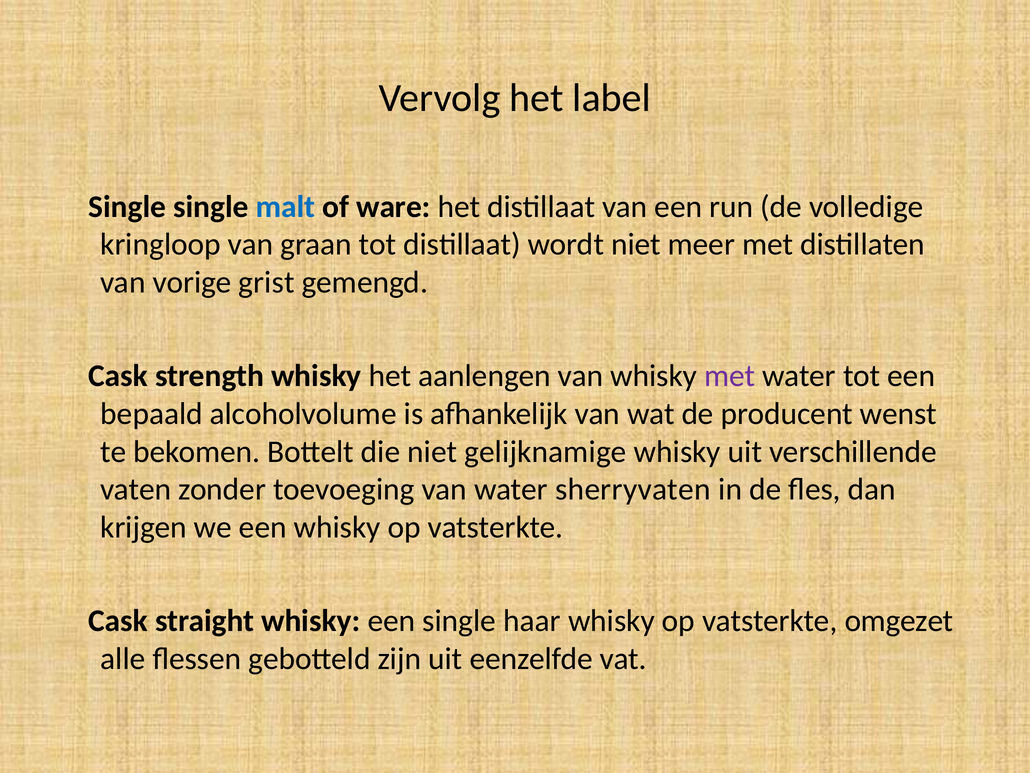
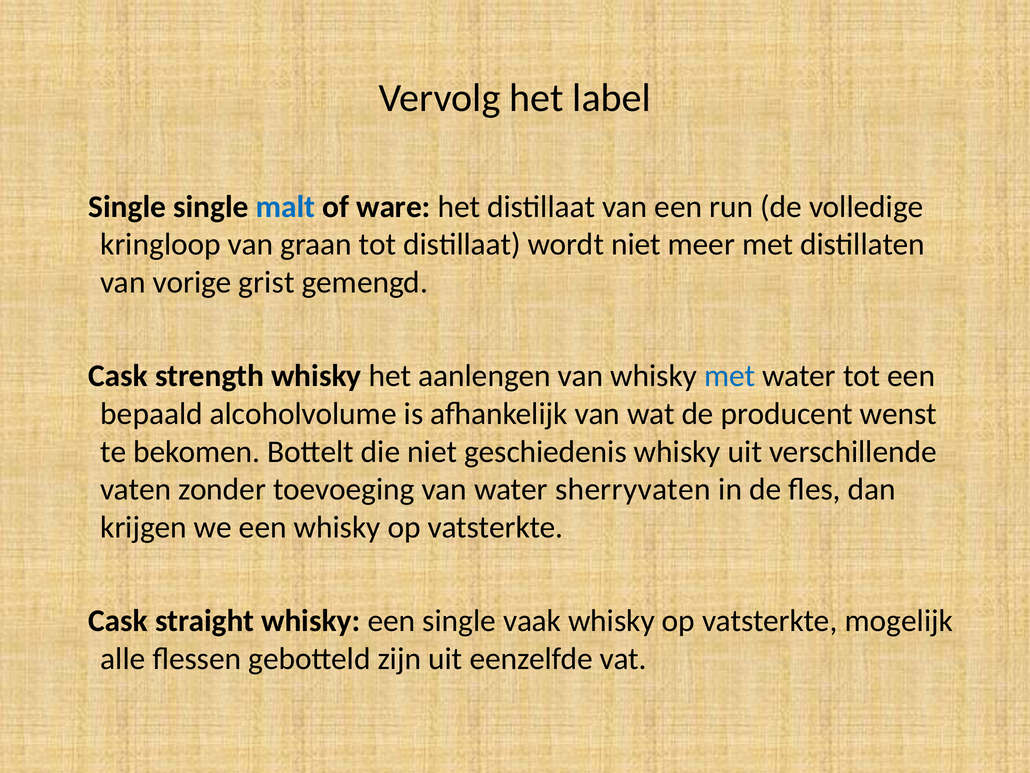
met colour: purple -> blue (730, 376)
gelijknamige: gelijknamige -> geschiedenis (545, 451)
haar: haar -> vaak (532, 621)
omgezet: omgezet -> mogelijk (899, 621)
